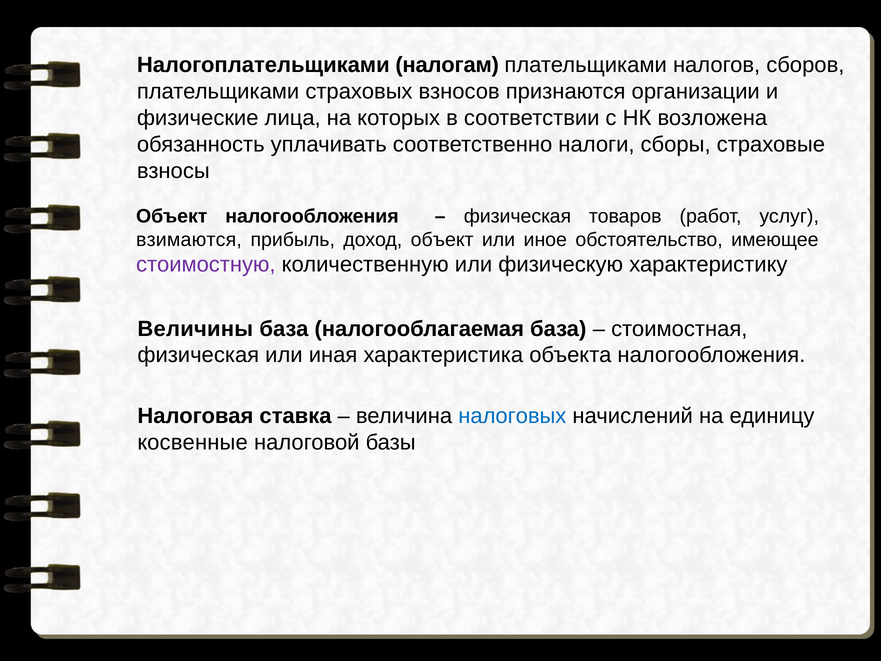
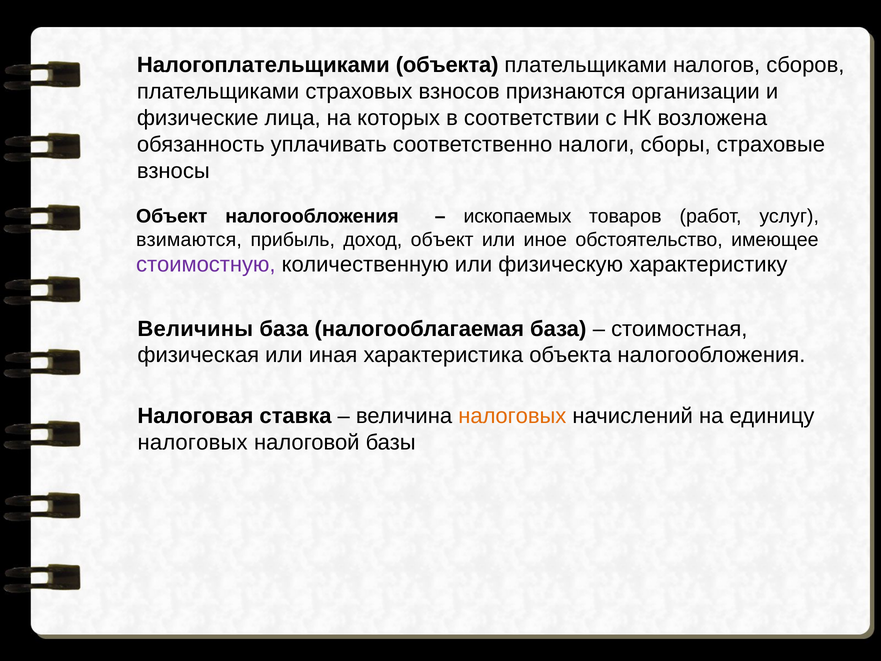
Налогоплательщиками налогам: налогам -> объекта (447, 65)
физическая: физическая -> ископаемых (518, 216)
налоговых colour: blue -> orange (512, 416)
косвенные: косвенные -> налоговых (193, 442)
